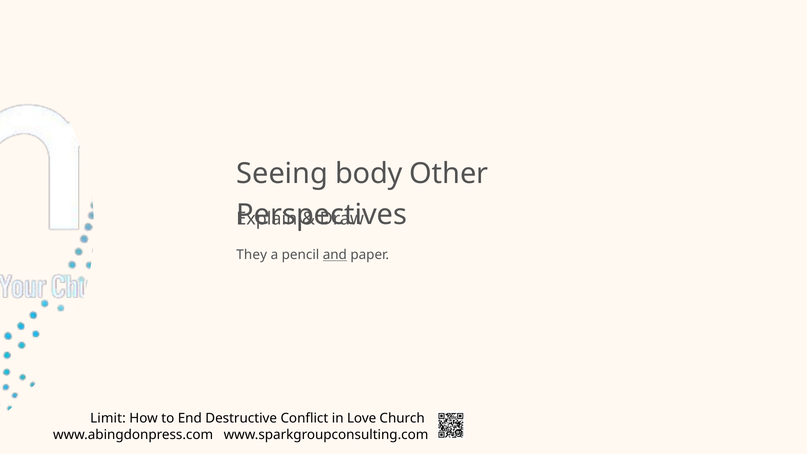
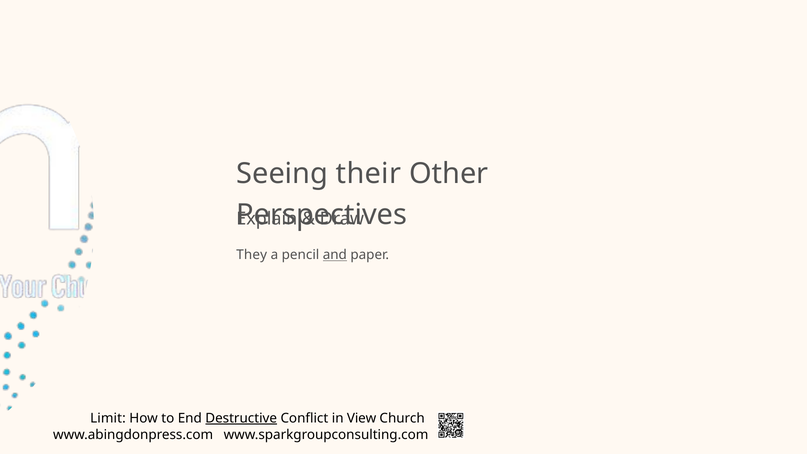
body: body -> their (369, 174)
Destructive underline: none -> present (241, 418)
Love: Love -> View (362, 418)
